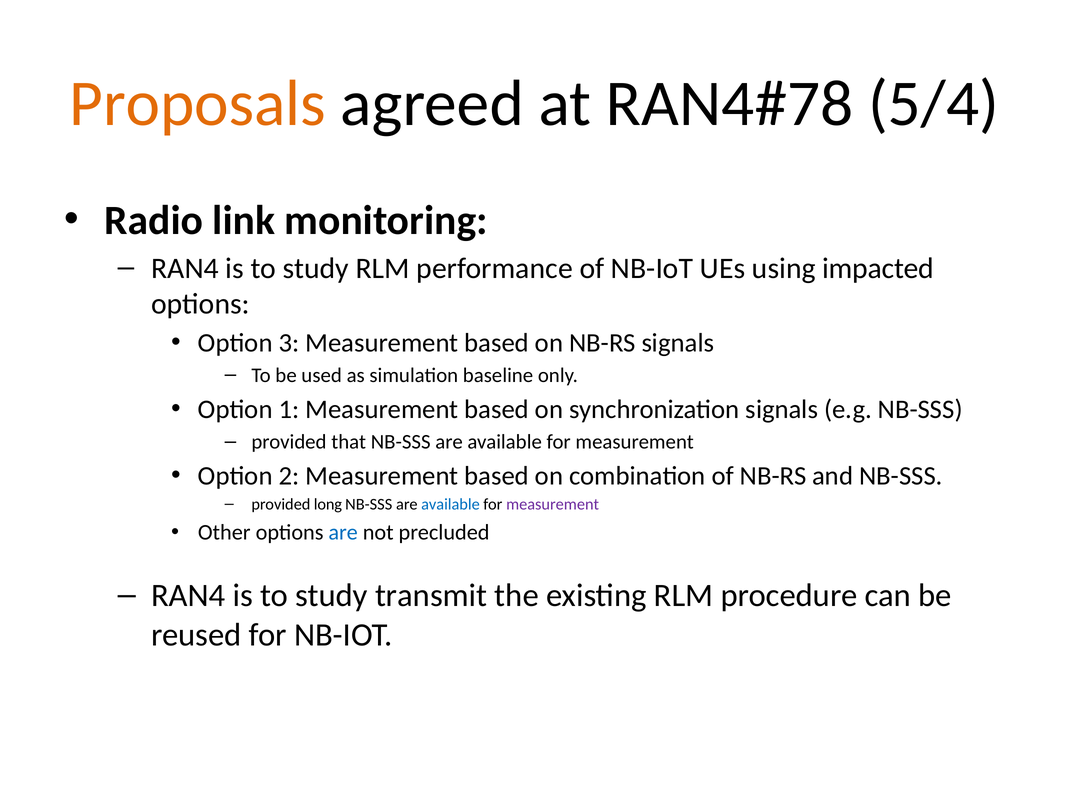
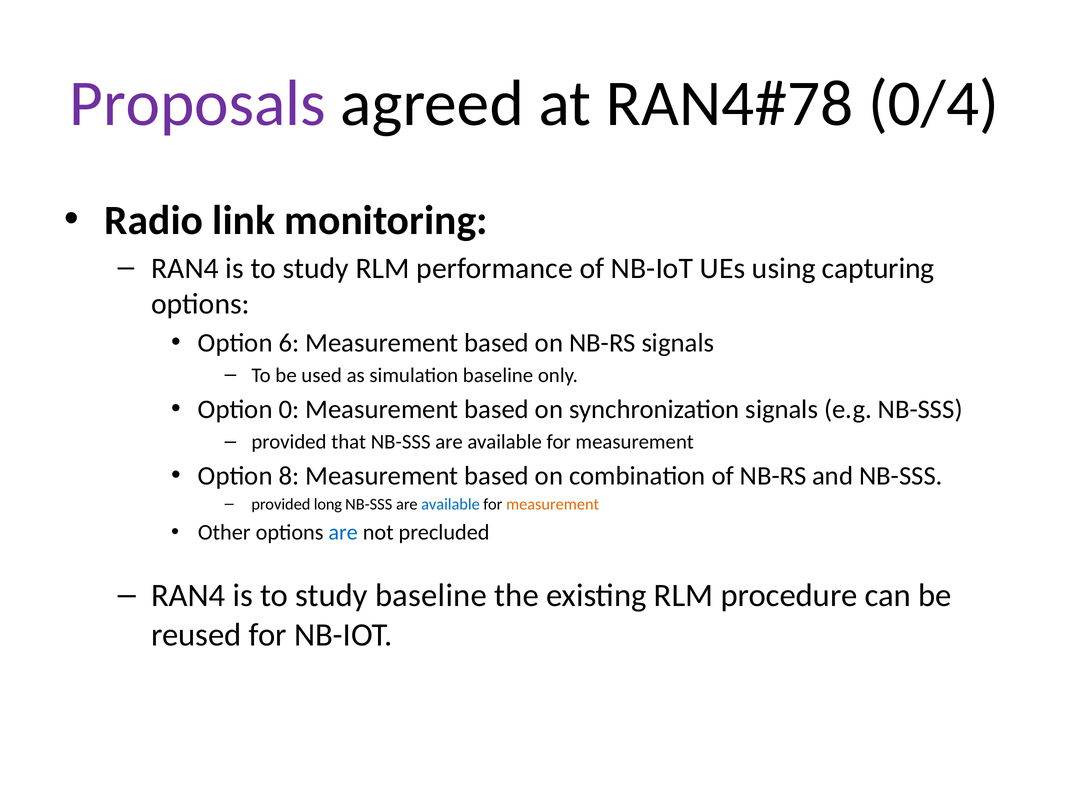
Proposals colour: orange -> purple (198, 104)
5/4: 5/4 -> 0/4 (934, 104)
impacted: impacted -> capturing (878, 268)
3: 3 -> 6 (289, 343)
1: 1 -> 0 (289, 410)
2: 2 -> 8 (289, 476)
measurement colour: purple -> orange (553, 505)
study transmit: transmit -> baseline (431, 596)
